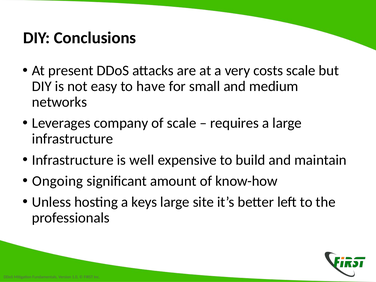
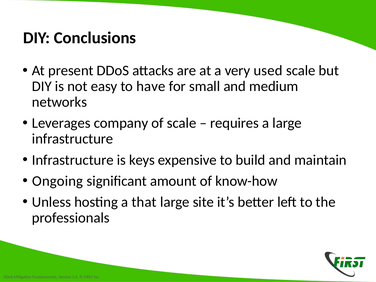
costs: costs -> used (268, 71)
well: well -> keys (142, 160)
keys: keys -> that (144, 202)
